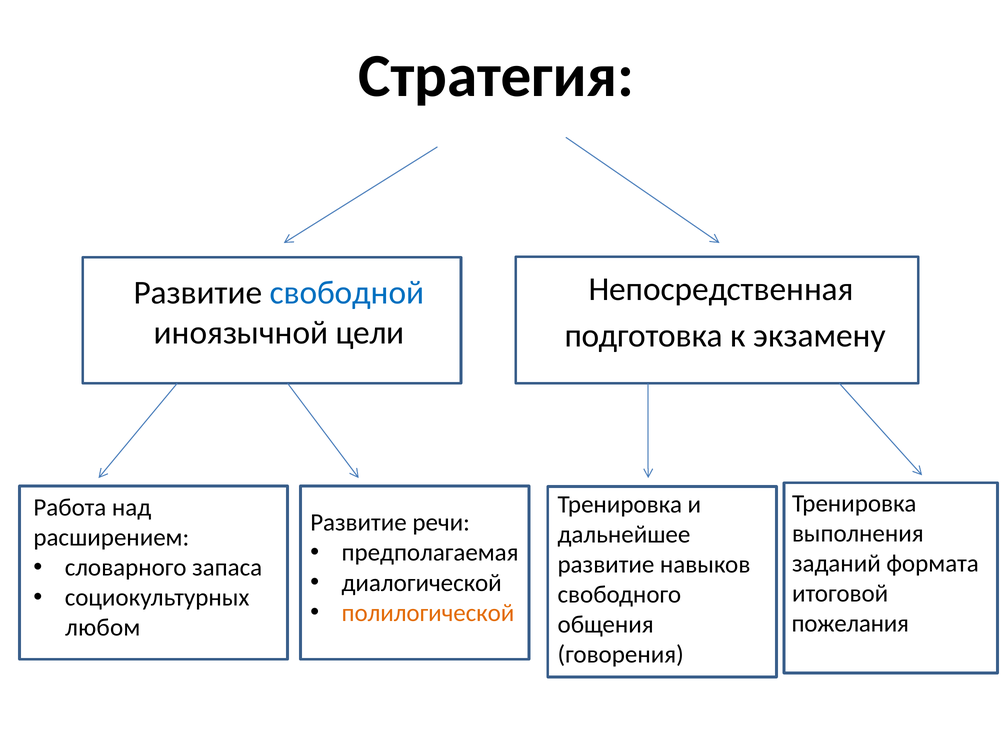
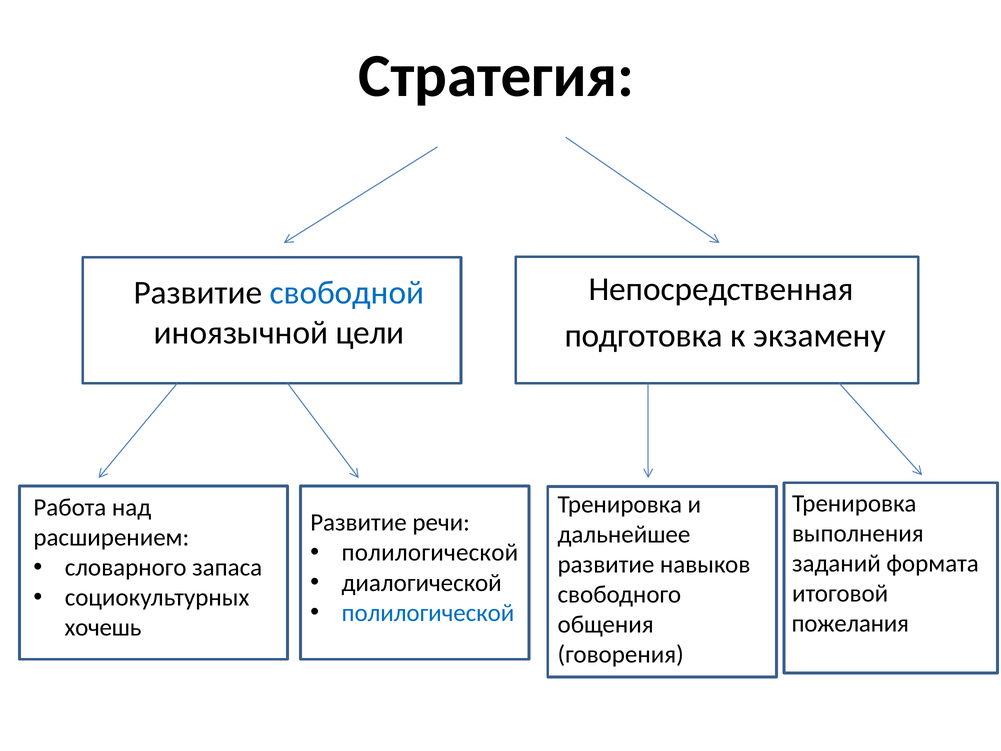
предполагаемая: предполагаемая -> полилогической (430, 553)
полилогической colour: orange -> blue (428, 613)
любом: любом -> хочешь (103, 627)
